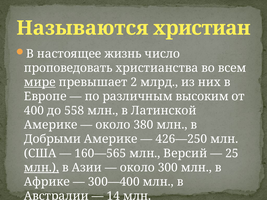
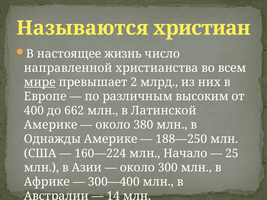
проповедовать: проповедовать -> направленной (68, 68)
558: 558 -> 662 (74, 111)
Добрыми: Добрыми -> Однажды (52, 139)
426—250: 426—250 -> 188—250 (181, 139)
160—565: 160—565 -> 160—224 (100, 153)
Версий: Версий -> Начало (185, 153)
млн underline: present -> none (42, 168)
